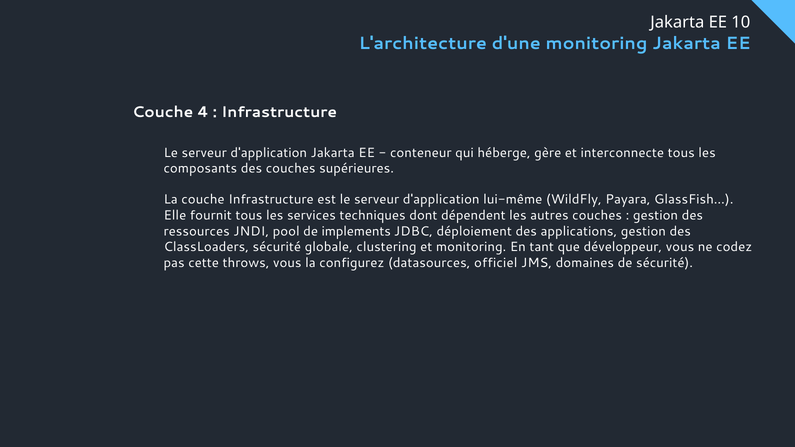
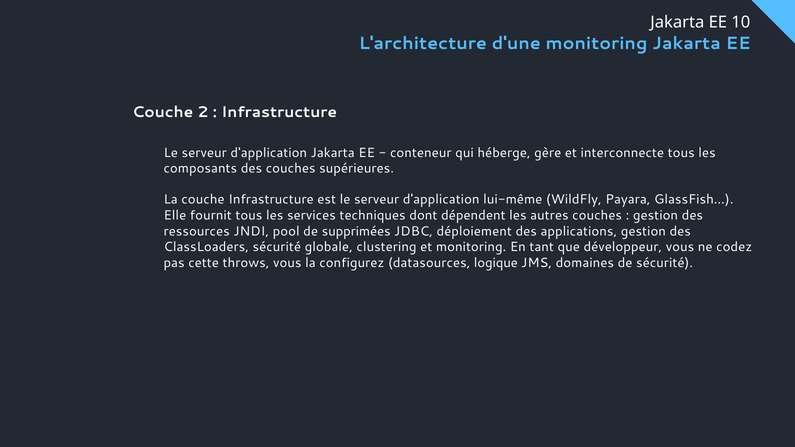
4: 4 -> 2 (203, 112)
implements: implements -> supprimées (356, 231)
officiel: officiel -> logique (496, 263)
